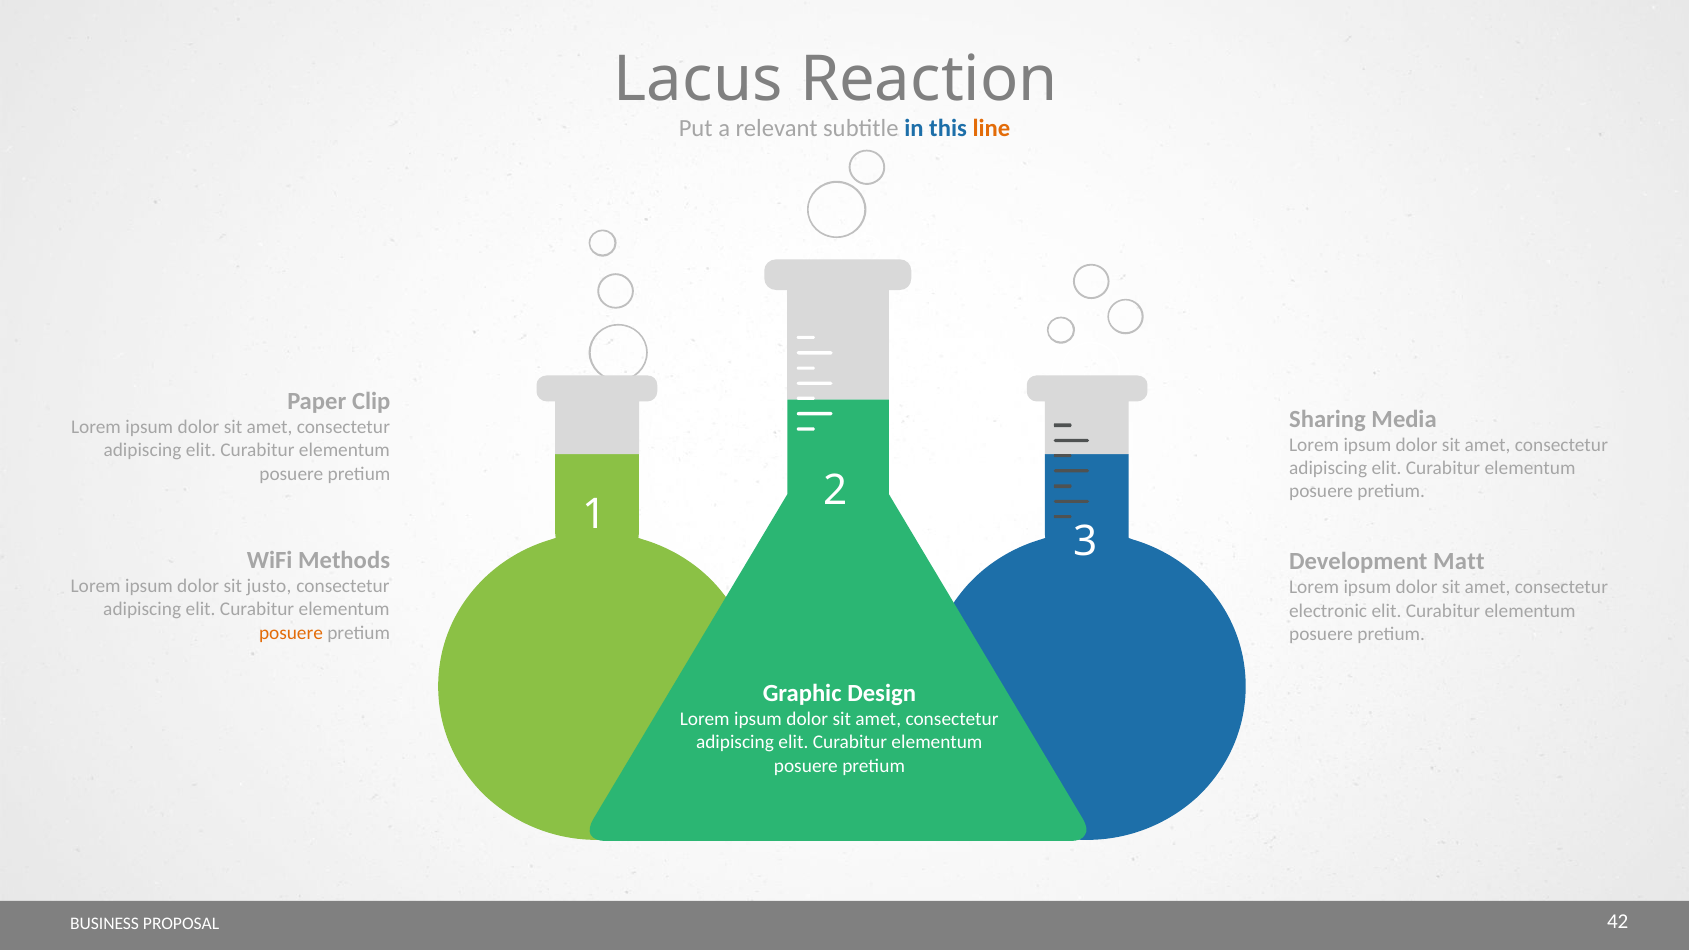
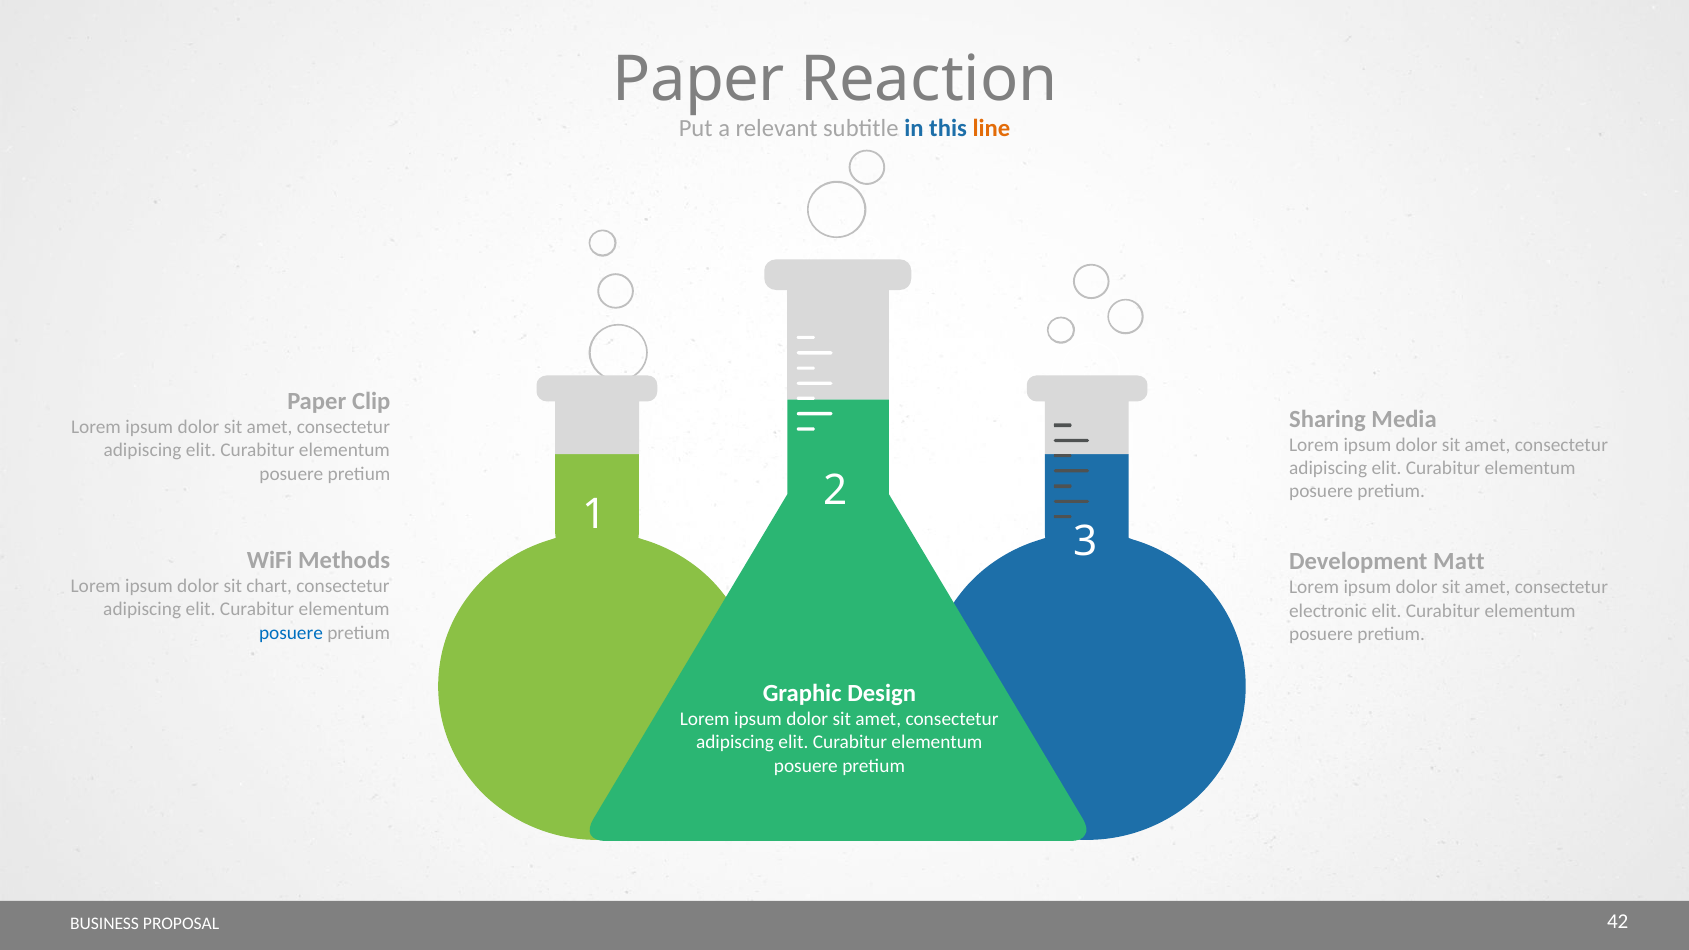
Lacus: Lacus -> Paper (699, 80)
justo: justo -> chart (269, 586)
posuere colour: orange -> blue (291, 633)
